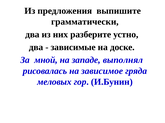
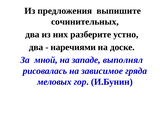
грамматически: грамматически -> сочинительных (85, 22)
зависимые: зависимые -> наречиями (73, 47)
